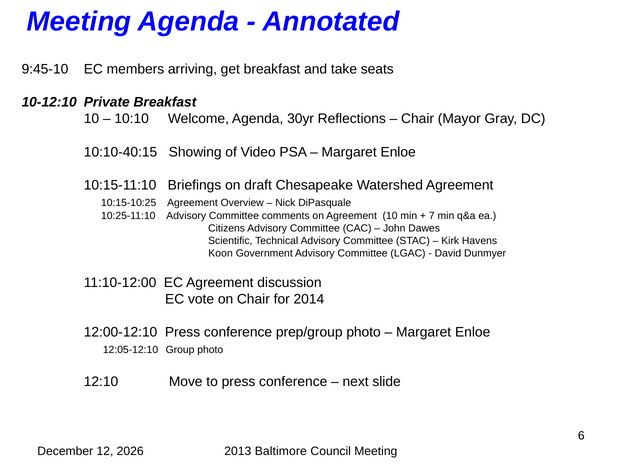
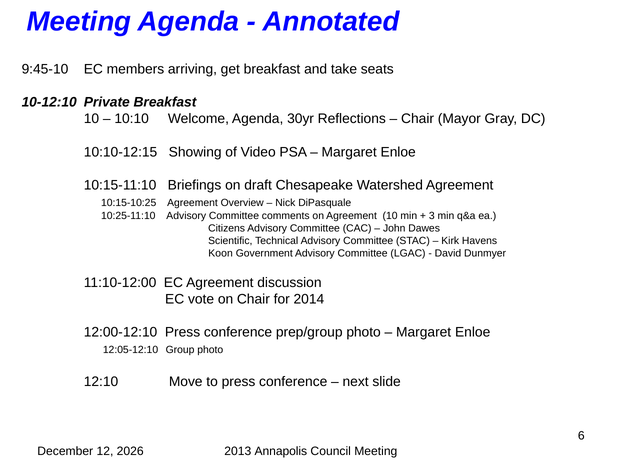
10:10-40:15: 10:10-40:15 -> 10:10-12:15 (121, 152)
7: 7 -> 3 (432, 216)
Baltimore: Baltimore -> Annapolis (281, 452)
